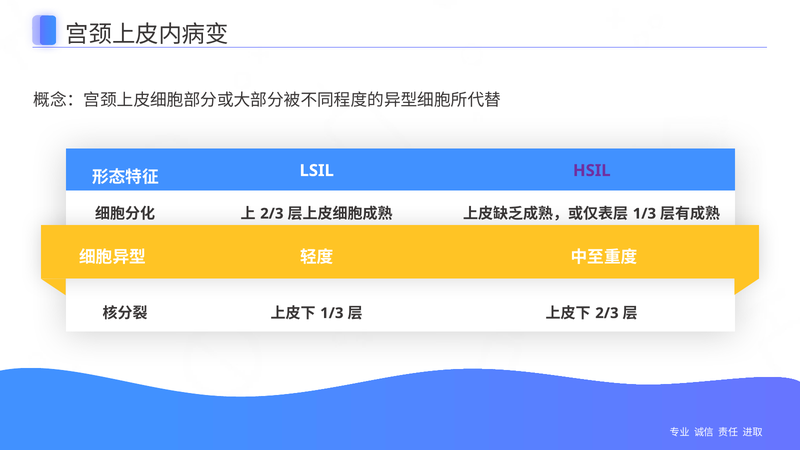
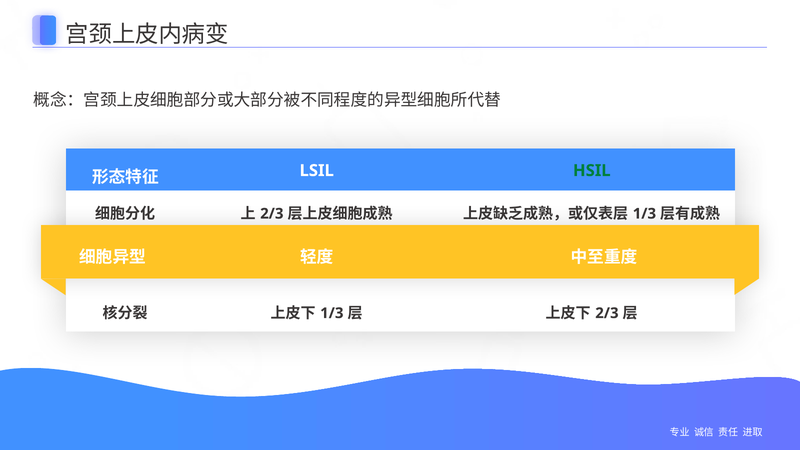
HSIL colour: purple -> green (592, 171)
